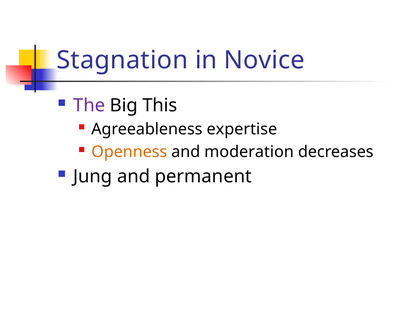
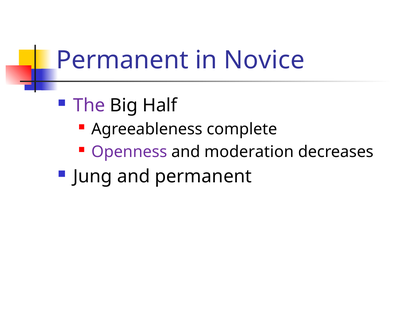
Stagnation: Stagnation -> Permanent (122, 60)
This: This -> Half (160, 106)
expertise: expertise -> complete (242, 130)
Openness colour: orange -> purple (129, 152)
